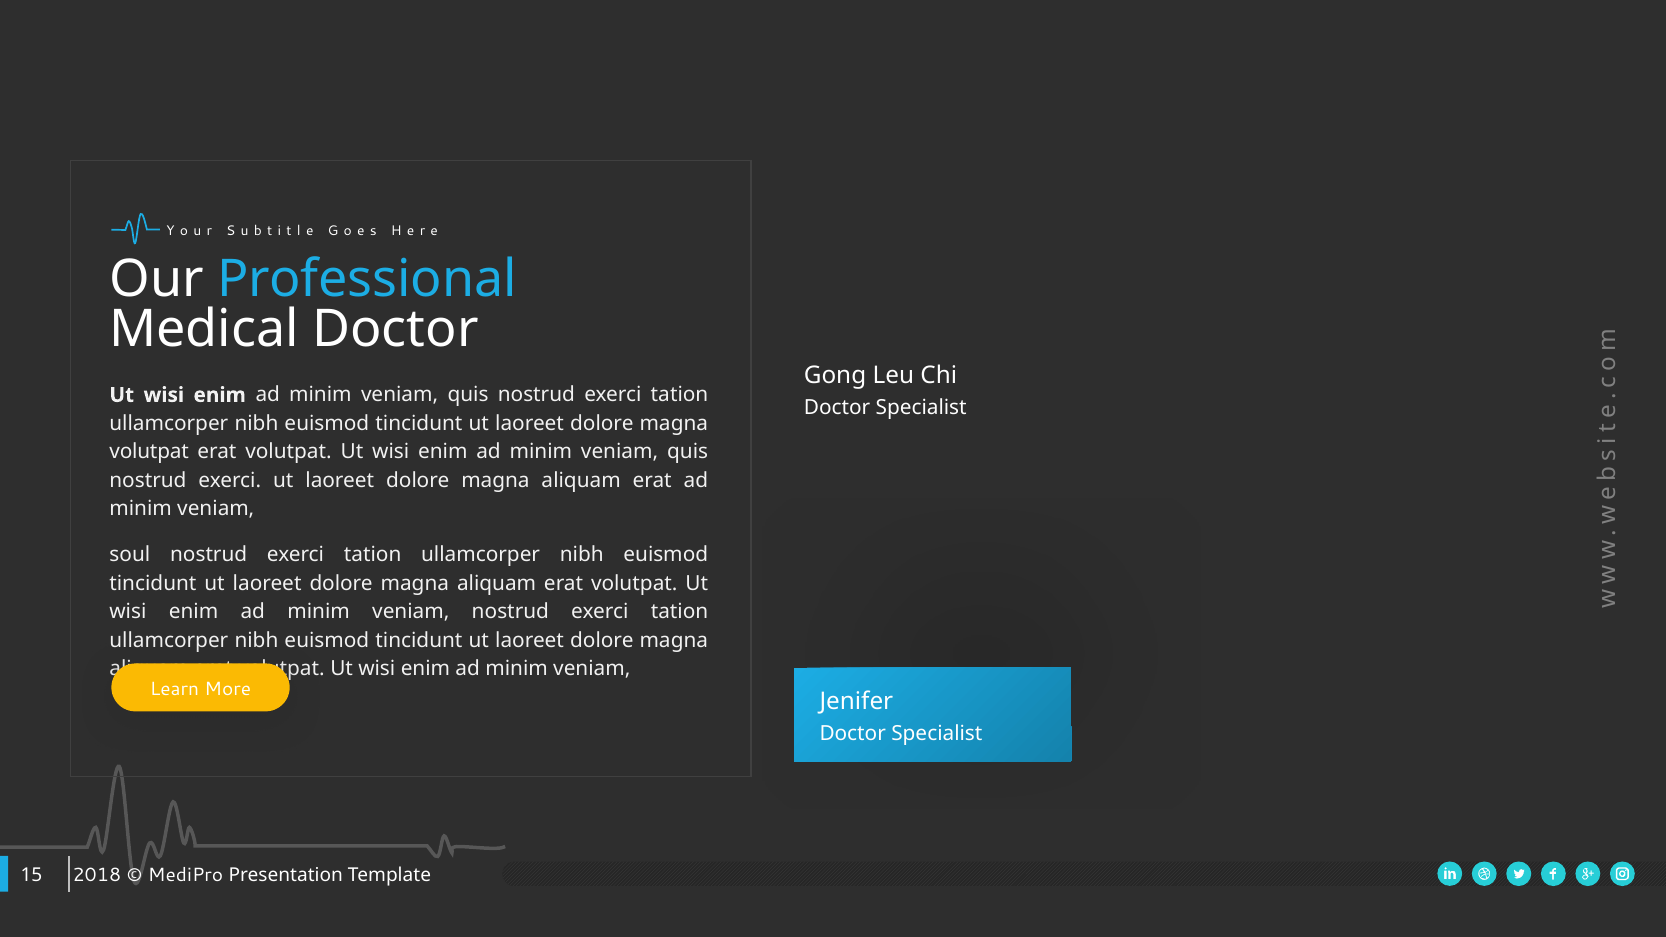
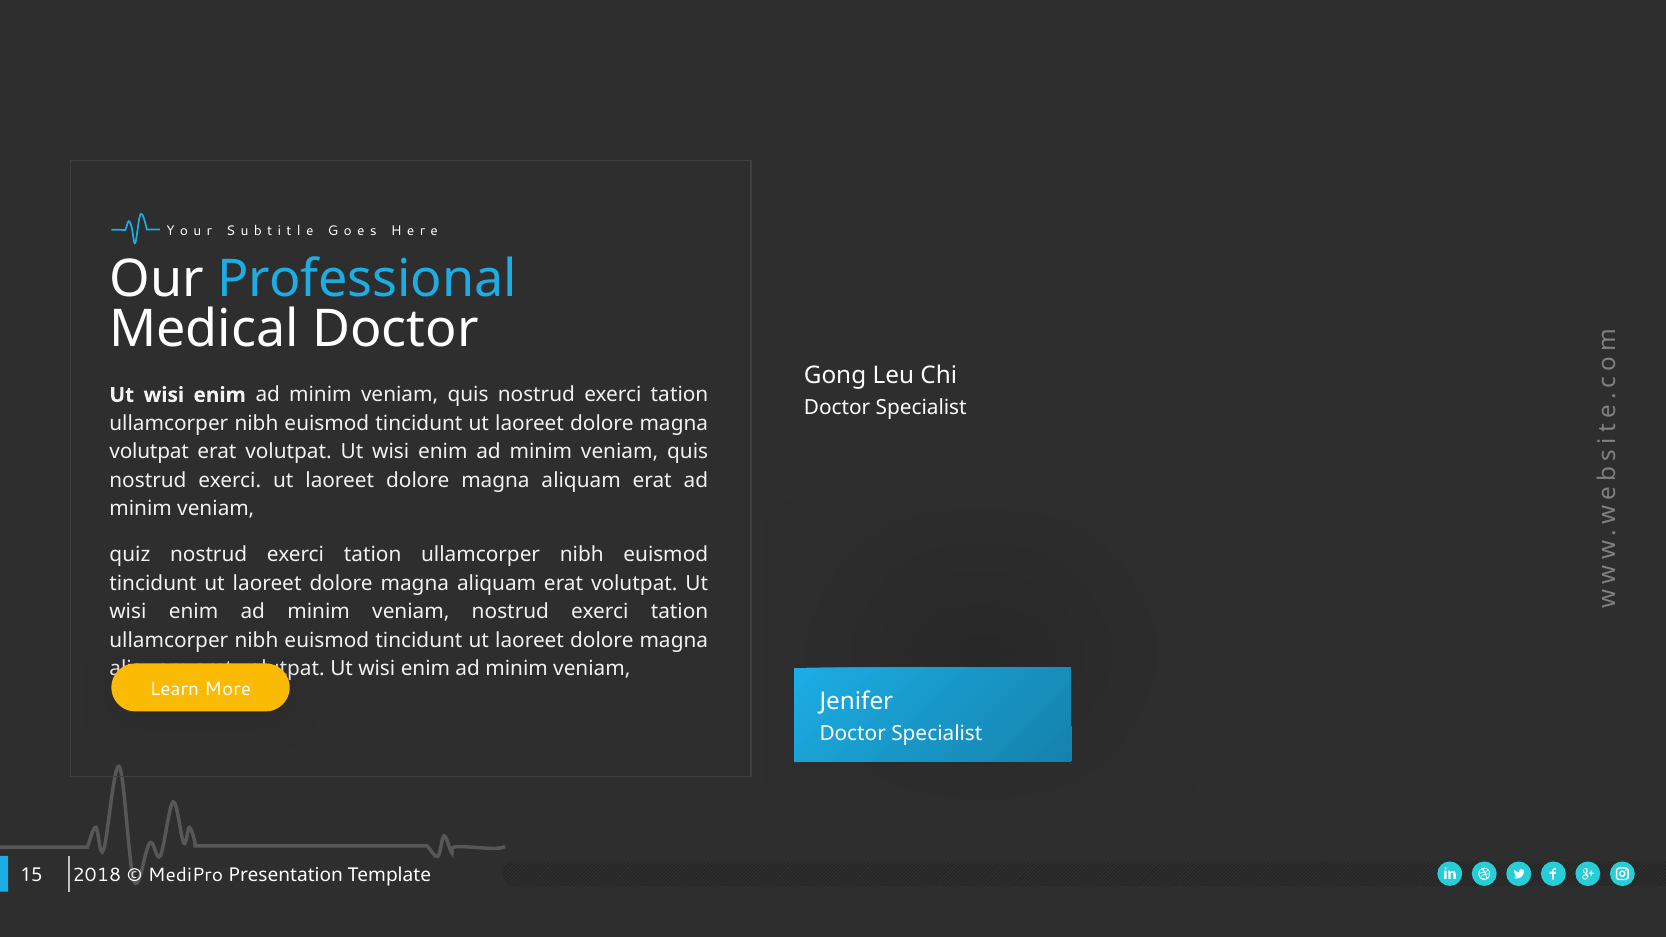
soul: soul -> quiz (130, 555)
